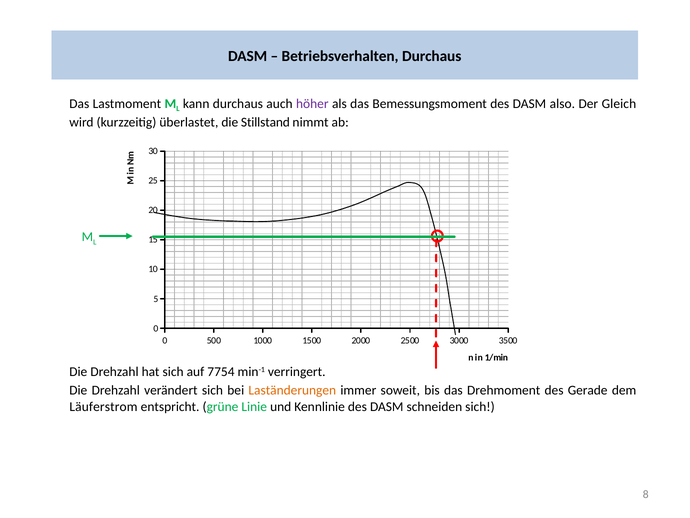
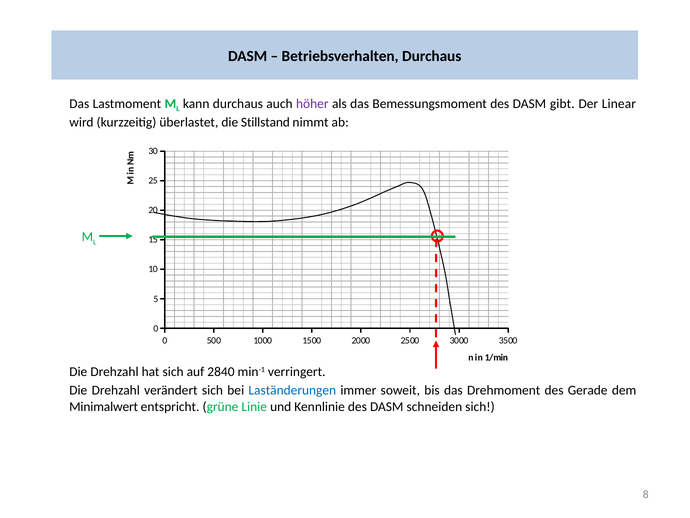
also: also -> gibt (562, 104)
Gleich: Gleich -> Linear (619, 104)
7754: 7754 -> 2840 (221, 371)
Laständerungen colour: orange -> blue (292, 390)
Läuferstrom: Läuferstrom -> Minimalwert (104, 406)
